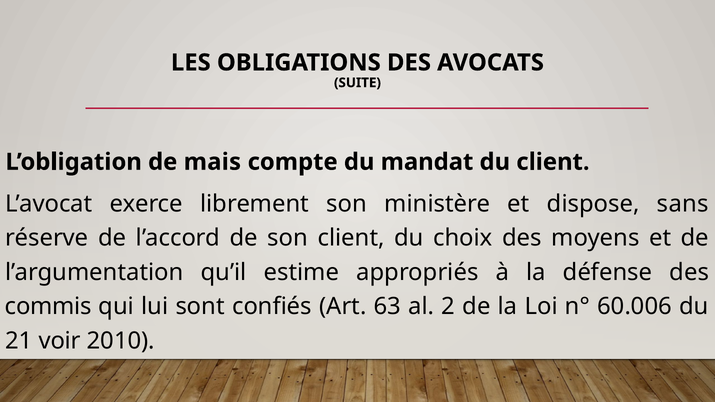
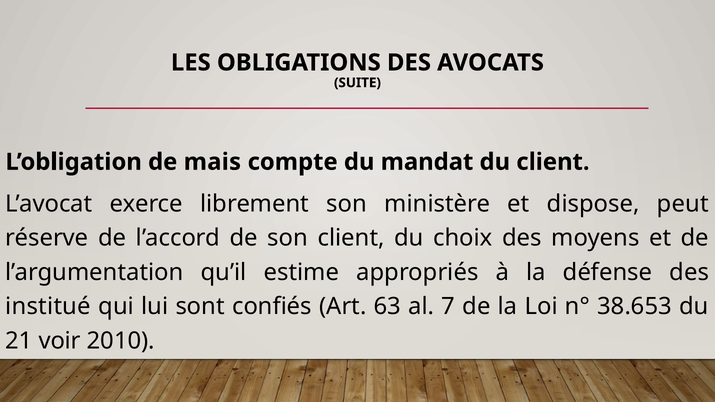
sans: sans -> peut (683, 204)
commis: commis -> institué (48, 307)
2: 2 -> 7 (448, 307)
60.006: 60.006 -> 38.653 (635, 307)
